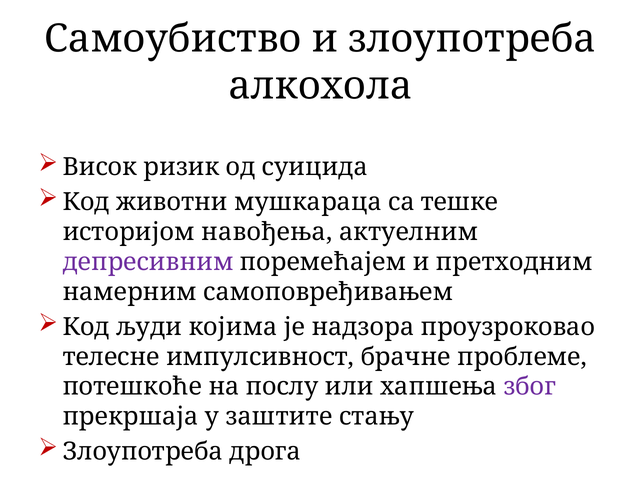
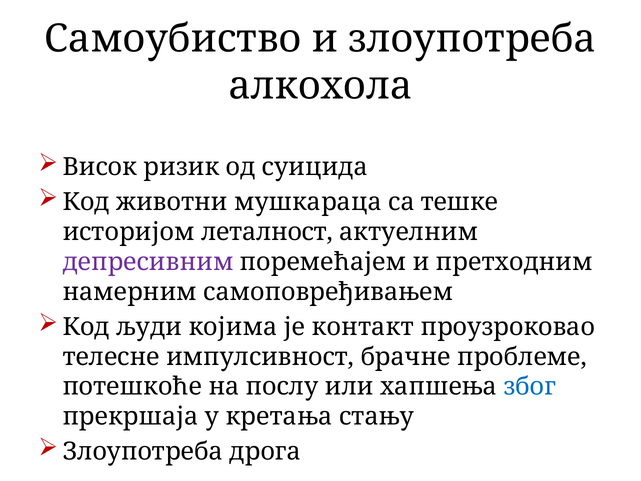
навођења: навођења -> леталност (267, 232)
надзора: надзора -> контакт (363, 327)
због colour: purple -> blue (530, 387)
заштите: заштите -> кретања (279, 416)
